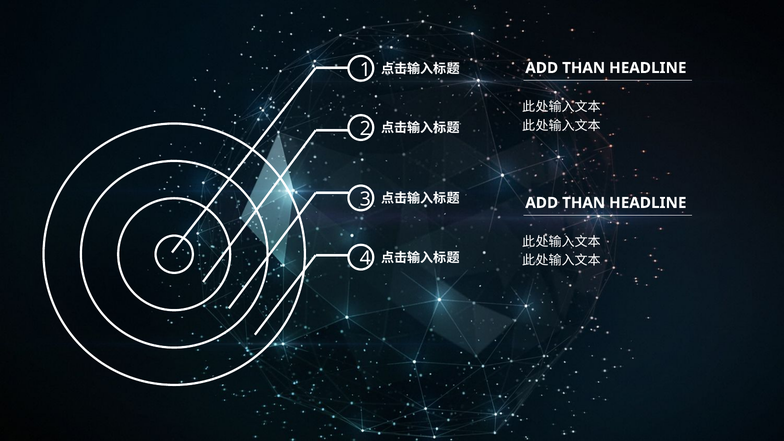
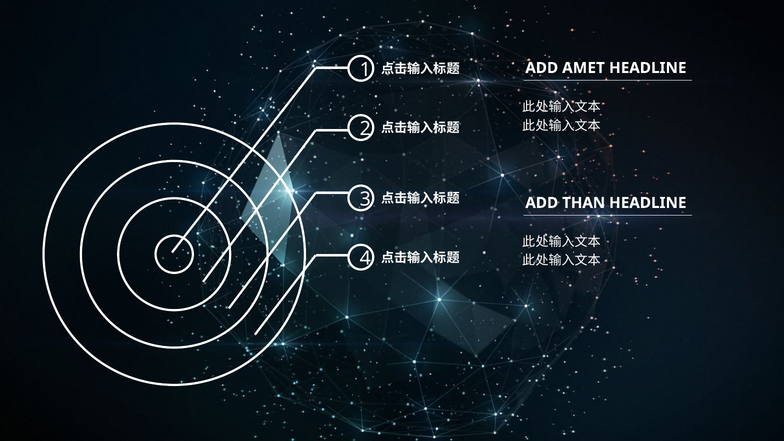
THAN: THAN -> AMET (584, 68)
